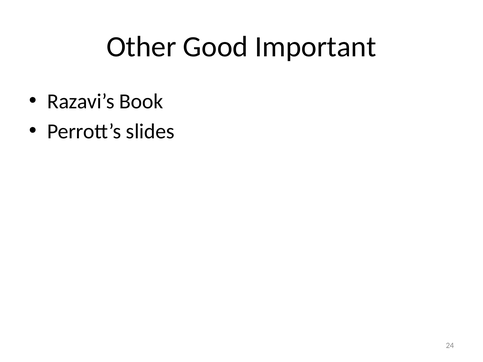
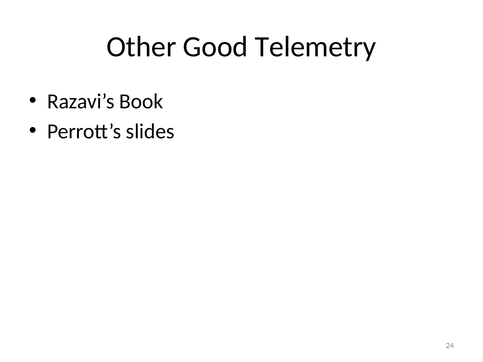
Important: Important -> Telemetry (316, 47)
